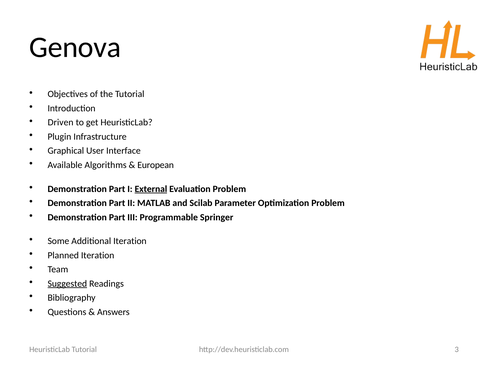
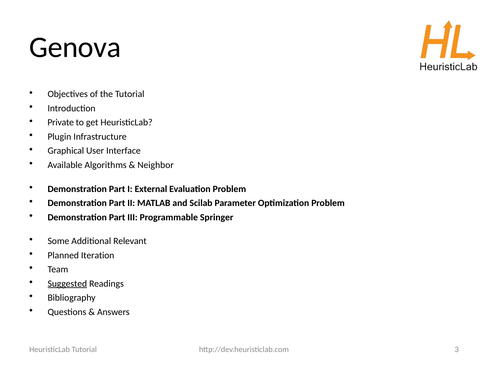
Driven: Driven -> Private (61, 123)
European: European -> Neighbor (156, 165)
External underline: present -> none (151, 189)
Additional Iteration: Iteration -> Relevant (130, 241)
